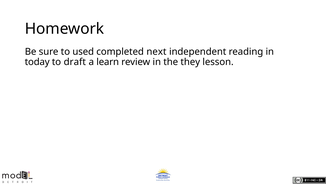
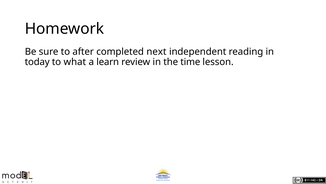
used: used -> after (83, 51)
draft: draft -> what (75, 62)
they: they -> time (190, 62)
